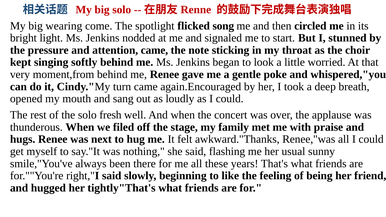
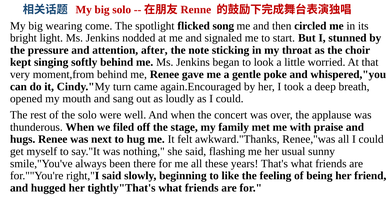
attention came: came -> after (154, 50)
fresh: fresh -> were (110, 115)
